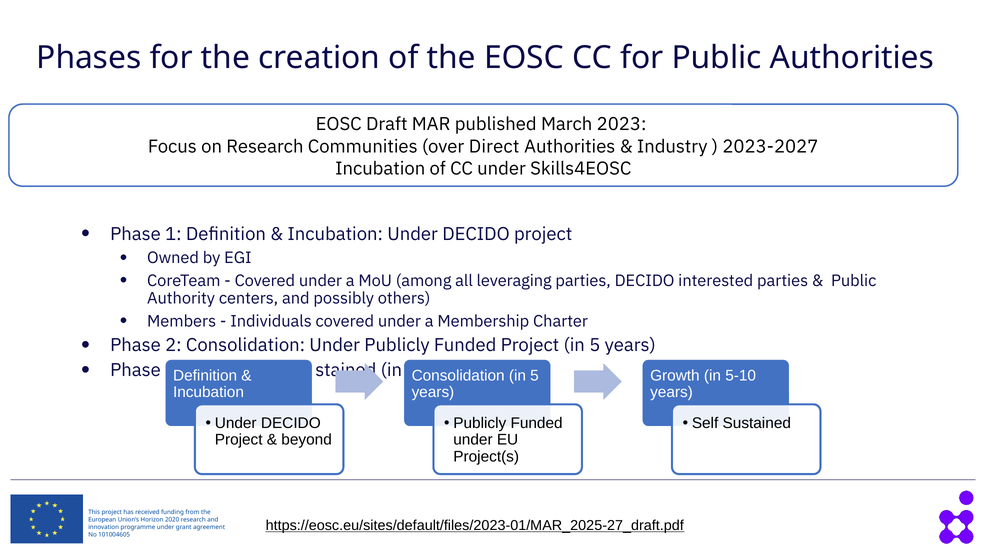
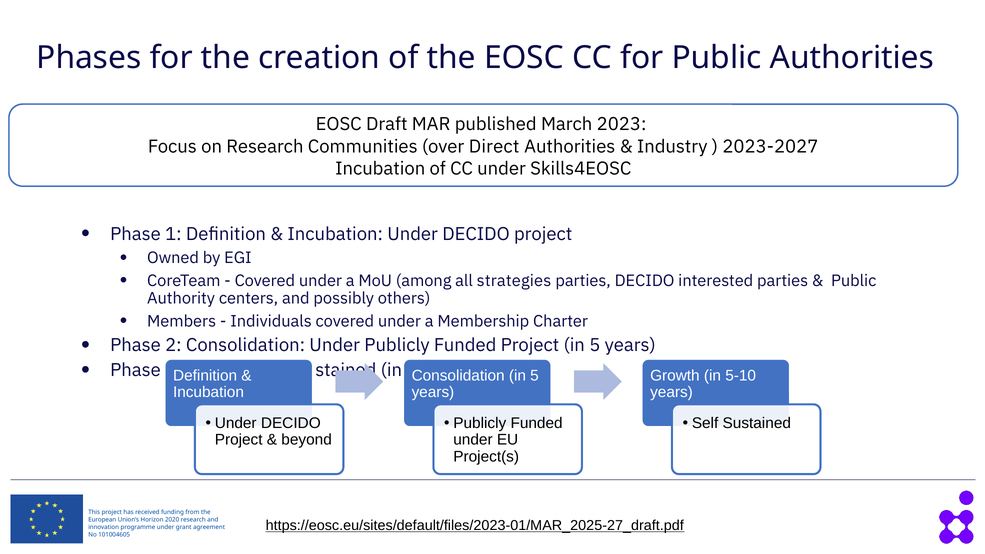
leveraging: leveraging -> strategies (514, 281)
